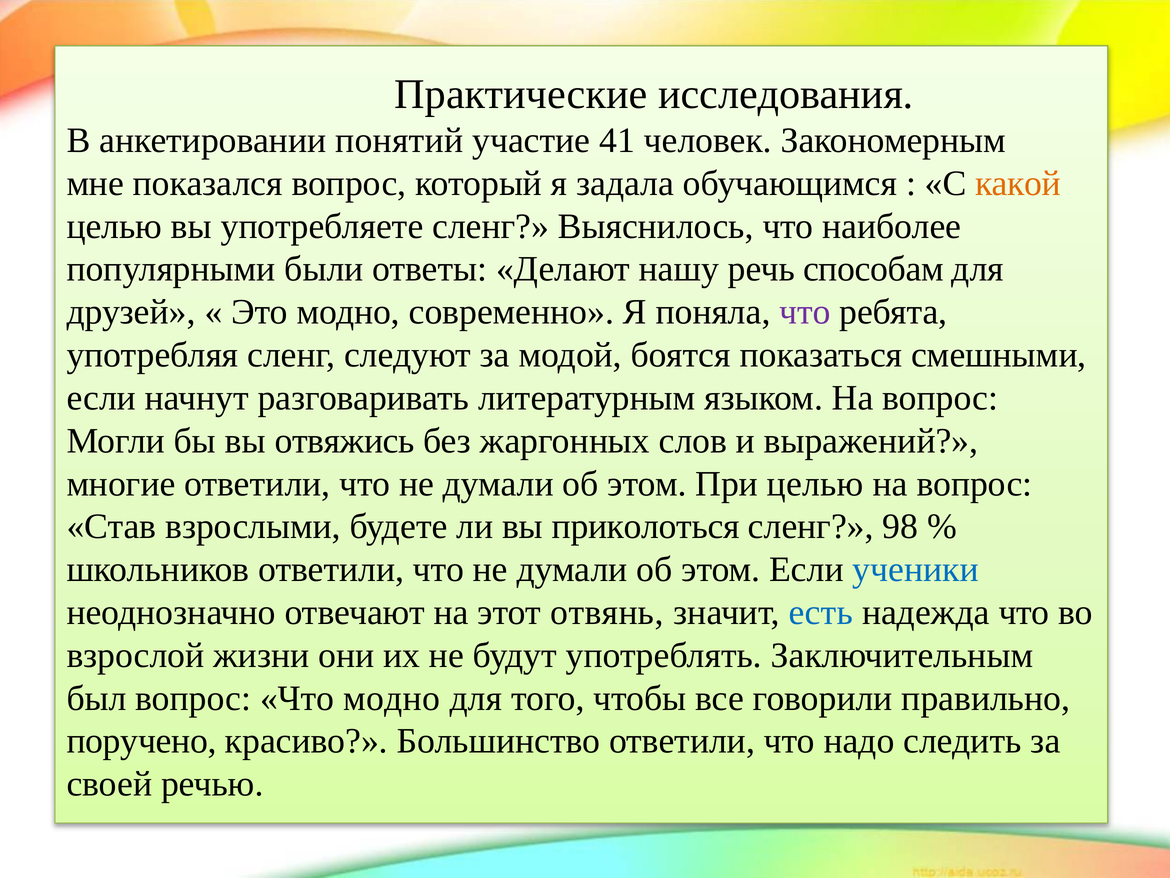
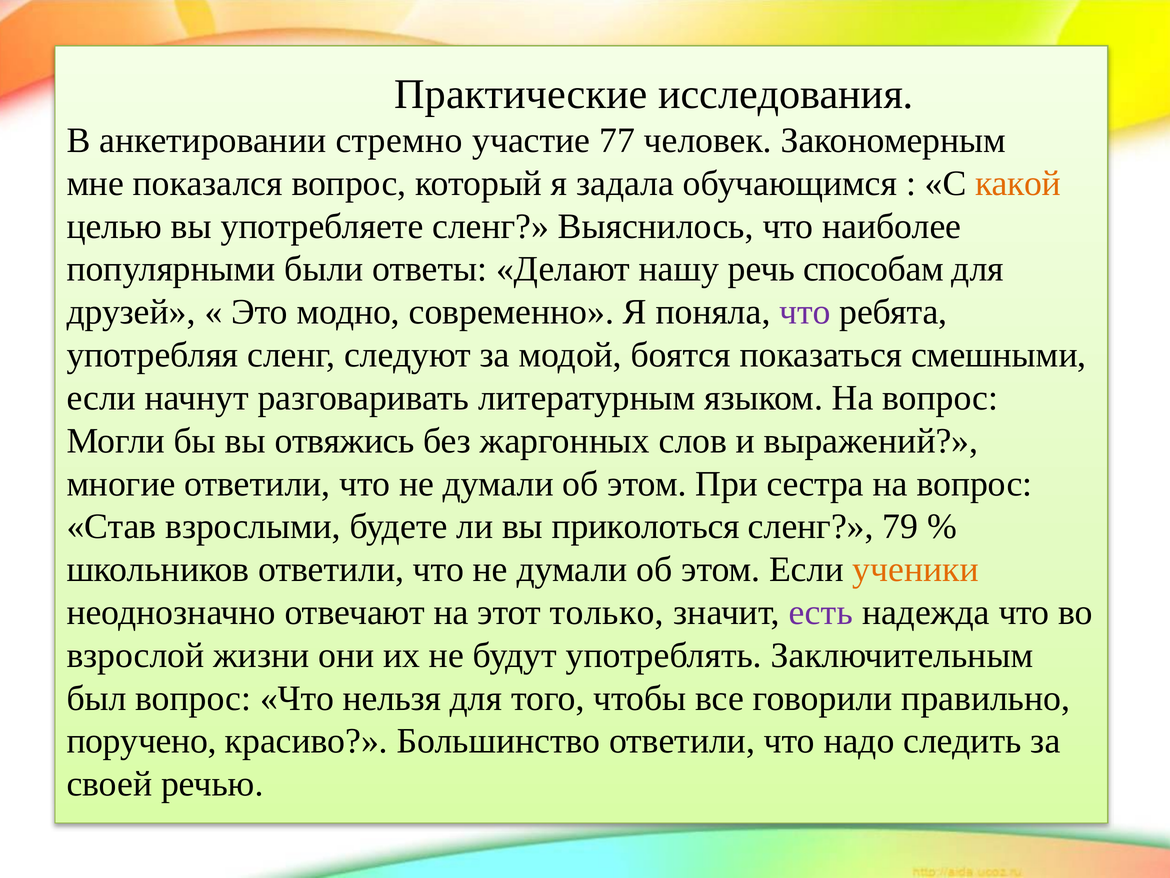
понятий: понятий -> стремно (399, 140)
41: 41 -> 77 (617, 140)
При целью: целью -> сестра (815, 483)
98: 98 -> 79 (900, 526)
ученики colour: blue -> orange (916, 569)
отвянь: отвянь -> только (607, 612)
есть colour: blue -> purple (821, 612)
Что модно: модно -> нельзя (392, 698)
